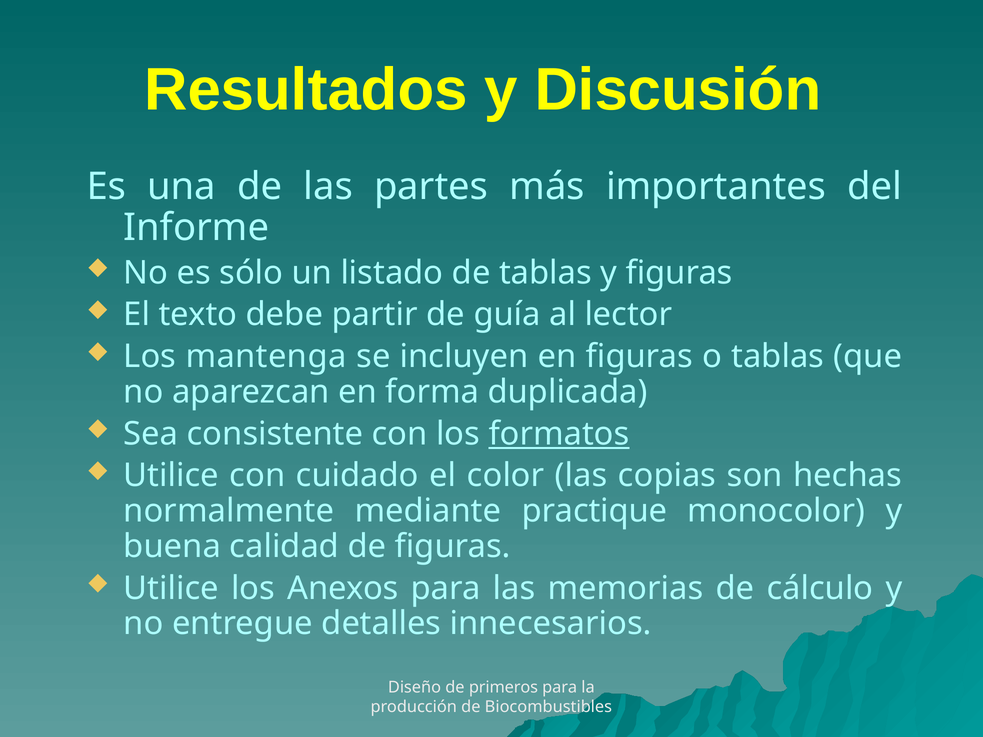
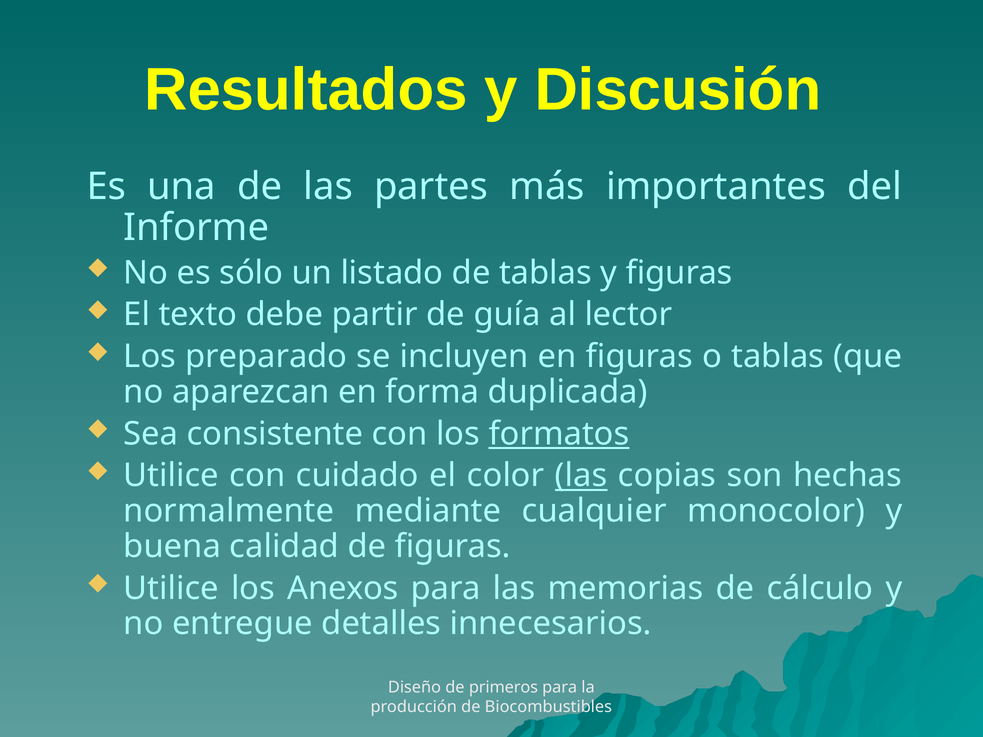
mantenga: mantenga -> preparado (266, 357)
las underline: none -> present (581, 476)
practique: practique -> cualquier (594, 511)
